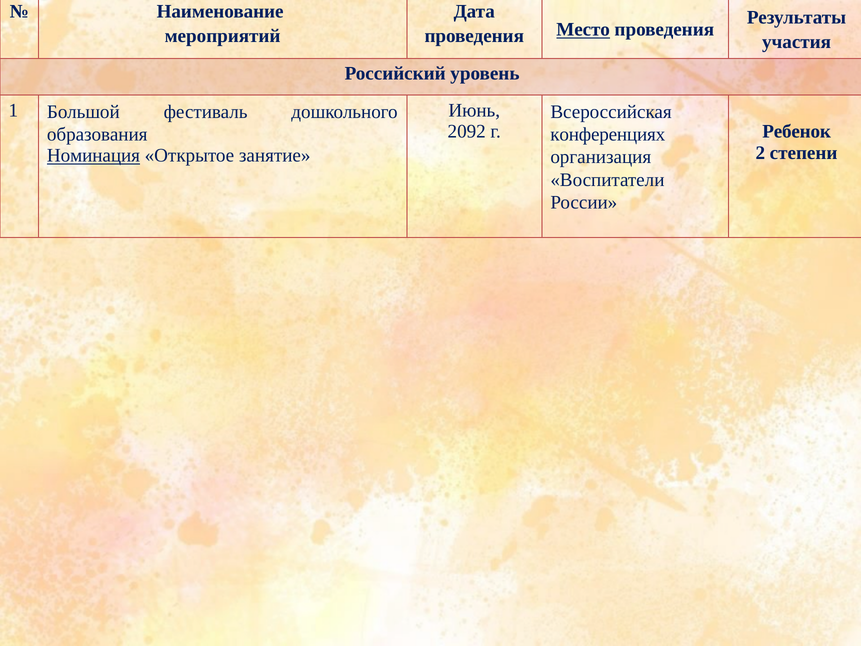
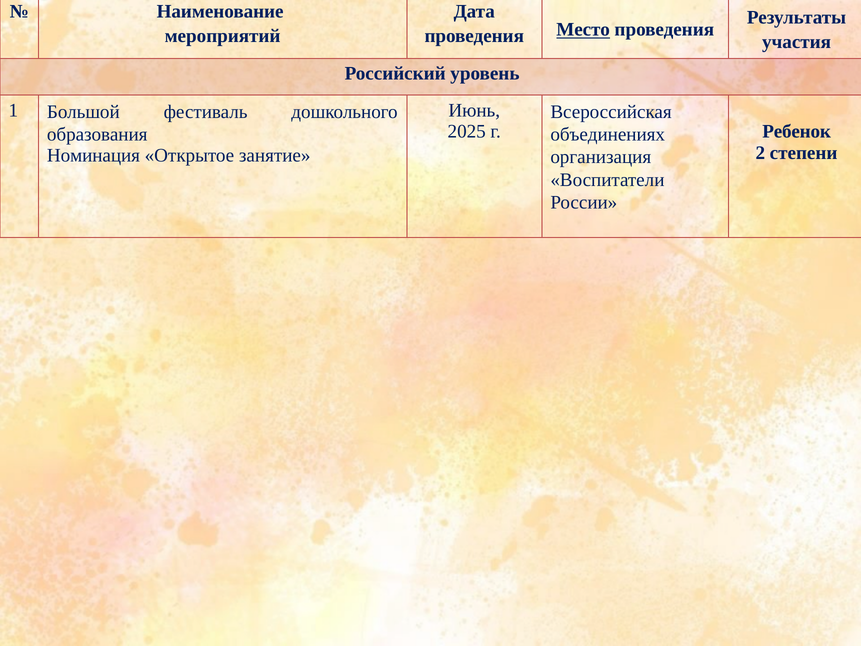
2092: 2092 -> 2025 (467, 131)
конференциях: конференциях -> объединениях (608, 134)
Номинация underline: present -> none (93, 156)
